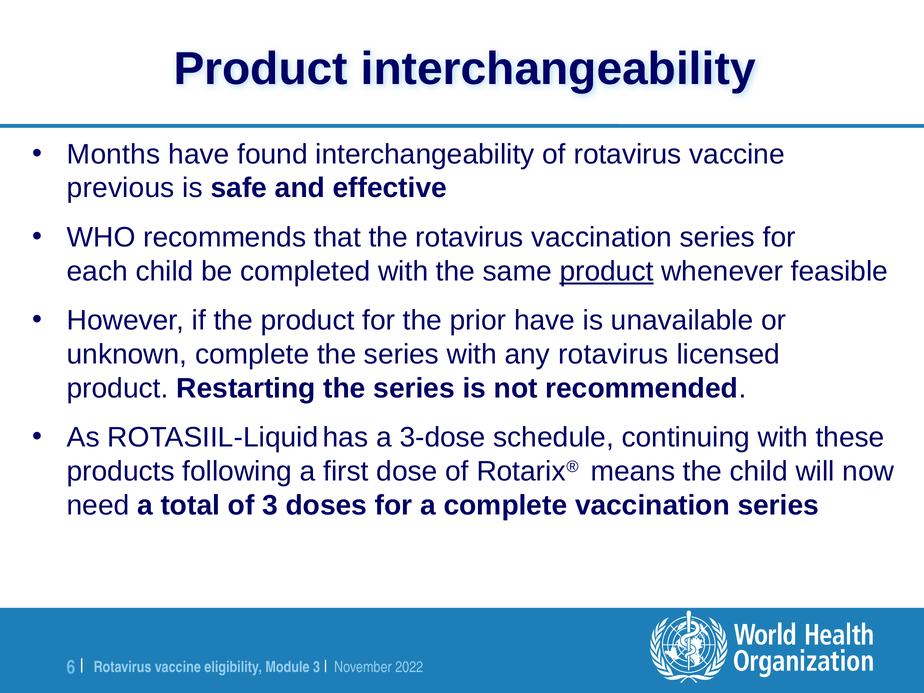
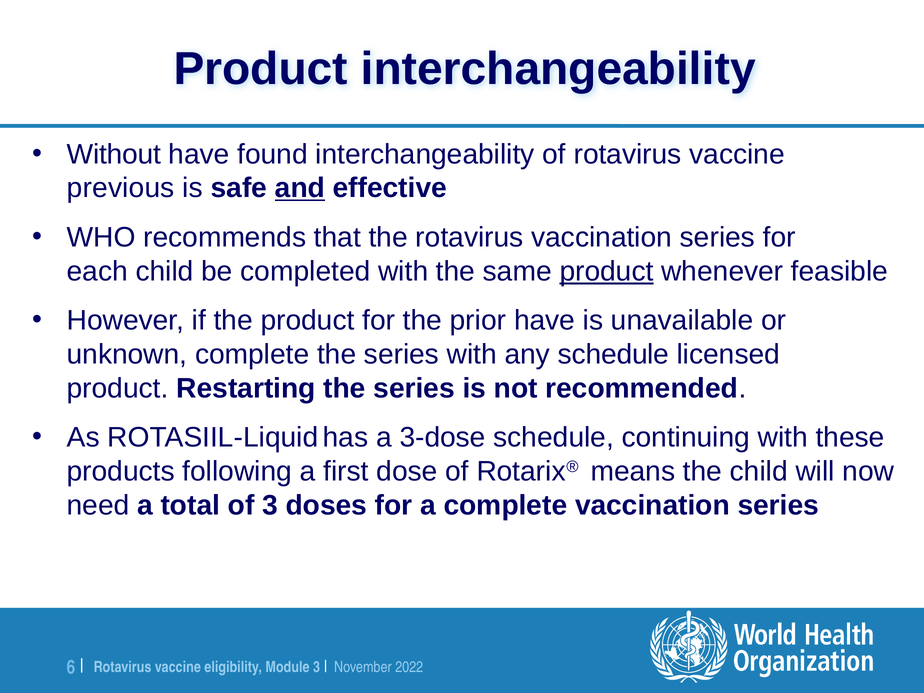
Months: Months -> Without (114, 154)
and underline: none -> present (300, 188)
any rotavirus: rotavirus -> schedule (614, 355)
